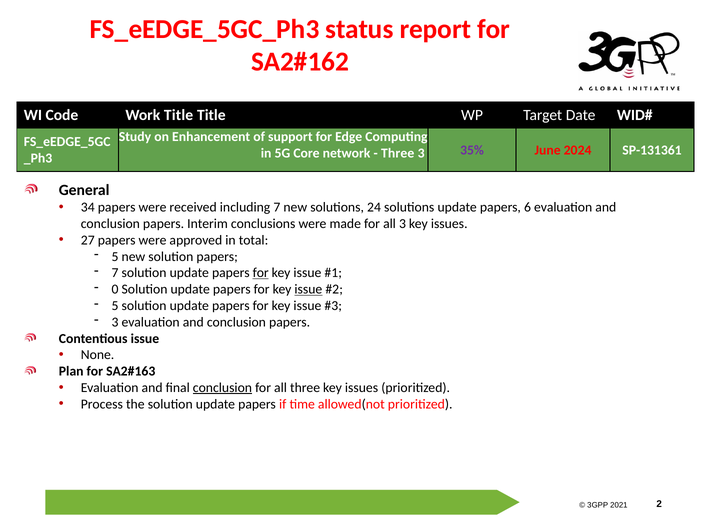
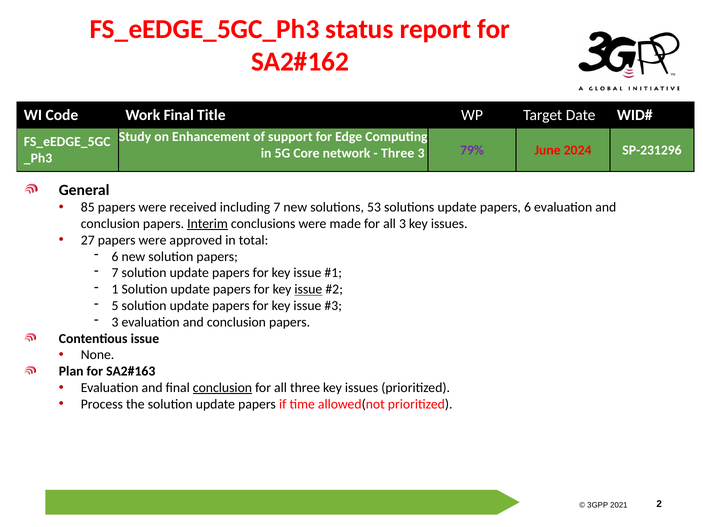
Work Title: Title -> Final (179, 115)
35%: 35% -> 79% (472, 150)
SP-131361: SP-131361 -> SP-231296 (652, 150)
34: 34 -> 85 (88, 207)
24: 24 -> 53 (374, 207)
Interim underline: none -> present (208, 224)
5: 5 -> 6 (115, 257)
for underline: present -> none (261, 273)
0: 0 -> 1 (115, 289)
